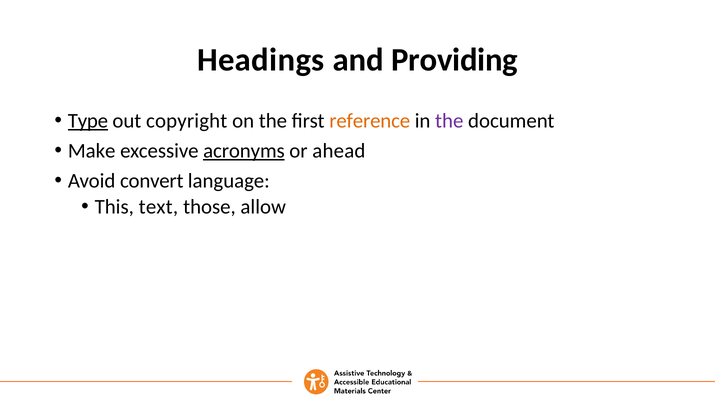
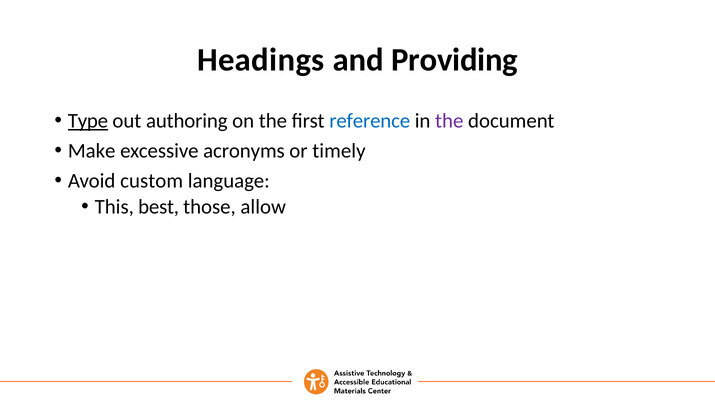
copyright: copyright -> authoring (187, 121)
reference colour: orange -> blue (370, 121)
acronyms underline: present -> none (244, 151)
ahead: ahead -> timely (339, 151)
convert: convert -> custom (152, 181)
text: text -> best (159, 207)
